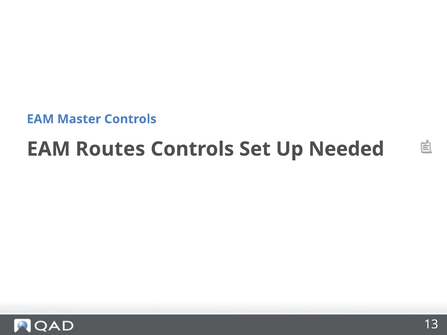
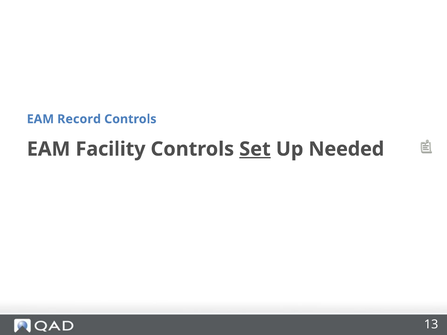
Master: Master -> Record (79, 119)
Routes: Routes -> Facility (111, 149)
Set underline: none -> present (255, 149)
